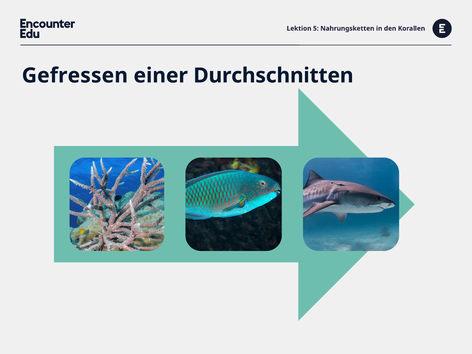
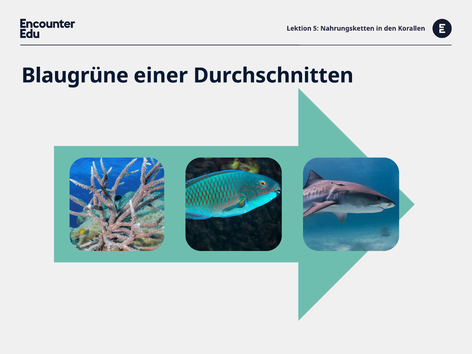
Gefressen: Gefressen -> Blaugrüne (75, 76)
